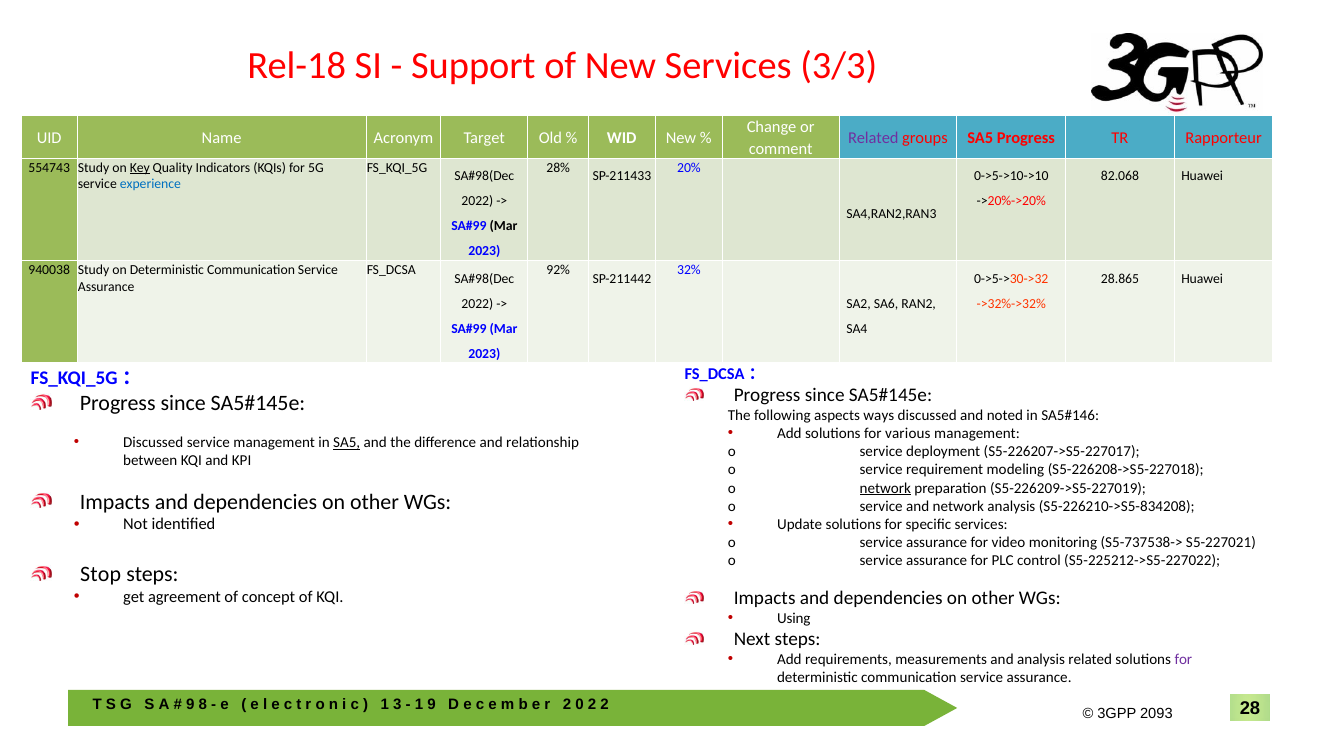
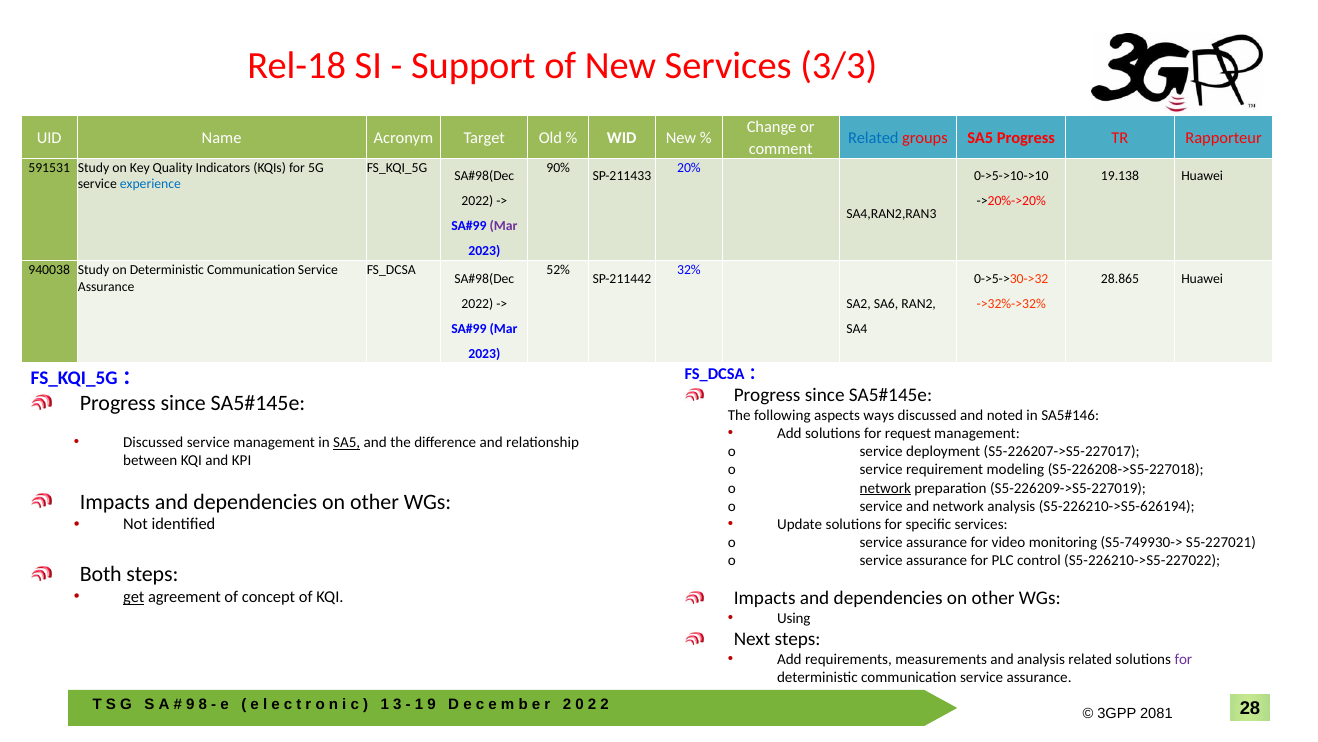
Related colour: purple -> blue (873, 138)
554743: 554743 -> 591531 (49, 168)
Key underline: present -> none (140, 168)
28%: 28% -> 90% (558, 168)
82.068: 82.068 -> 19.138 (1120, 176)
Mar colour: black -> purple (504, 226)
92%: 92% -> 52% (558, 270)
various: various -> request (908, 433)
S5-226210->S5-834208: S5-226210->S5-834208 -> S5-226210->S5-626194 (1117, 506)
S5-737538->: S5-737538-> -> S5-749930-> (1142, 542)
S5-225212->S5-227022: S5-225212->S5-227022 -> S5-226210->S5-227022 (1142, 560)
Stop: Stop -> Both (101, 574)
get underline: none -> present (134, 597)
2093: 2093 -> 2081 (1156, 713)
